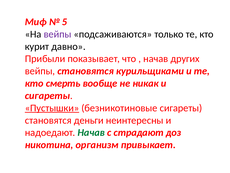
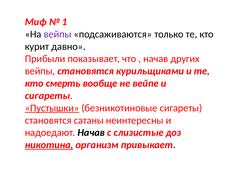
5: 5 -> 1 (65, 22)
никак: никак -> вейпе (146, 83)
деньги: деньги -> сатаны (89, 120)
Начав colour: green -> black (91, 132)
страдают: страдают -> слизистые (139, 132)
никотина underline: none -> present (49, 144)
